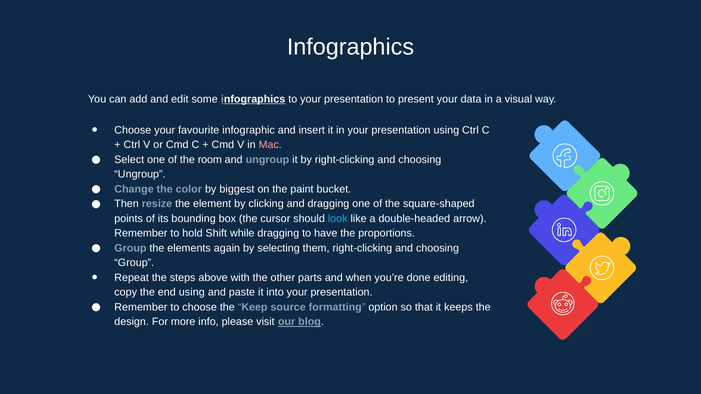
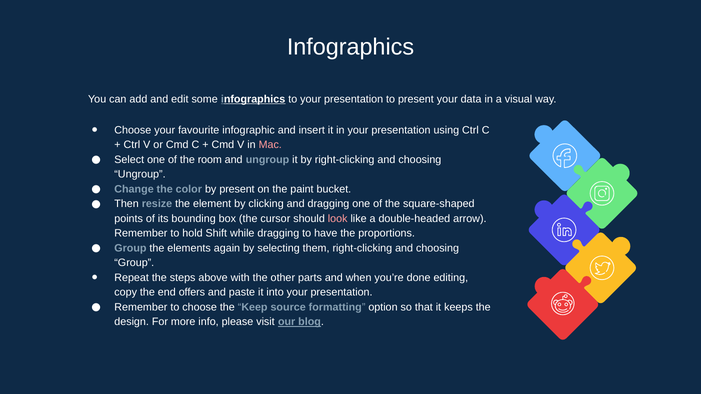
by biggest: biggest -> present (237, 189)
look colour: light blue -> pink (338, 219)
end using: using -> offers (192, 293)
